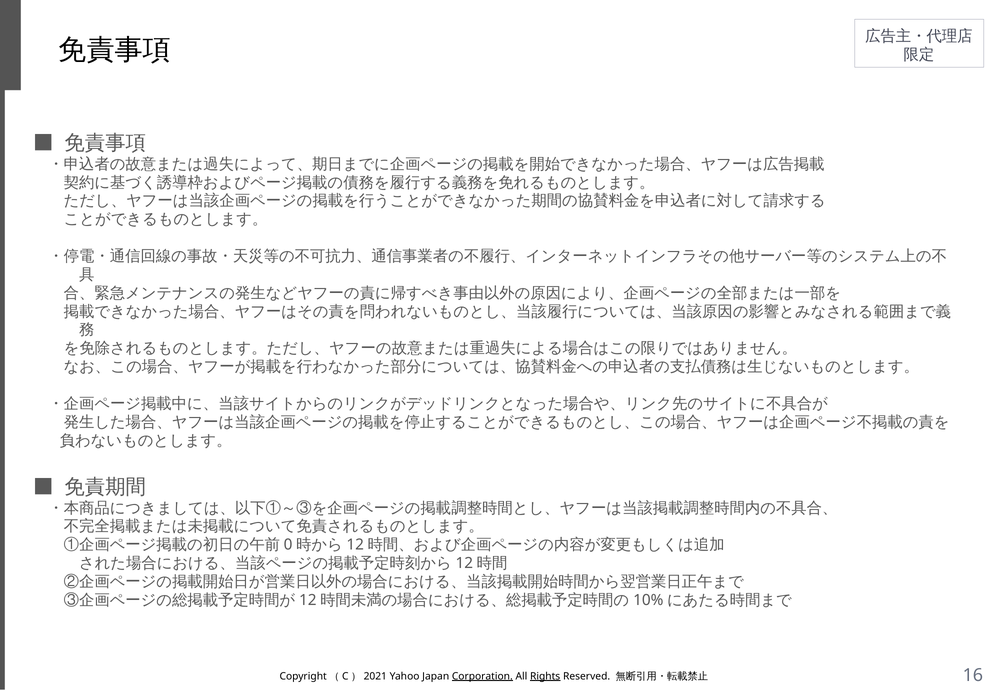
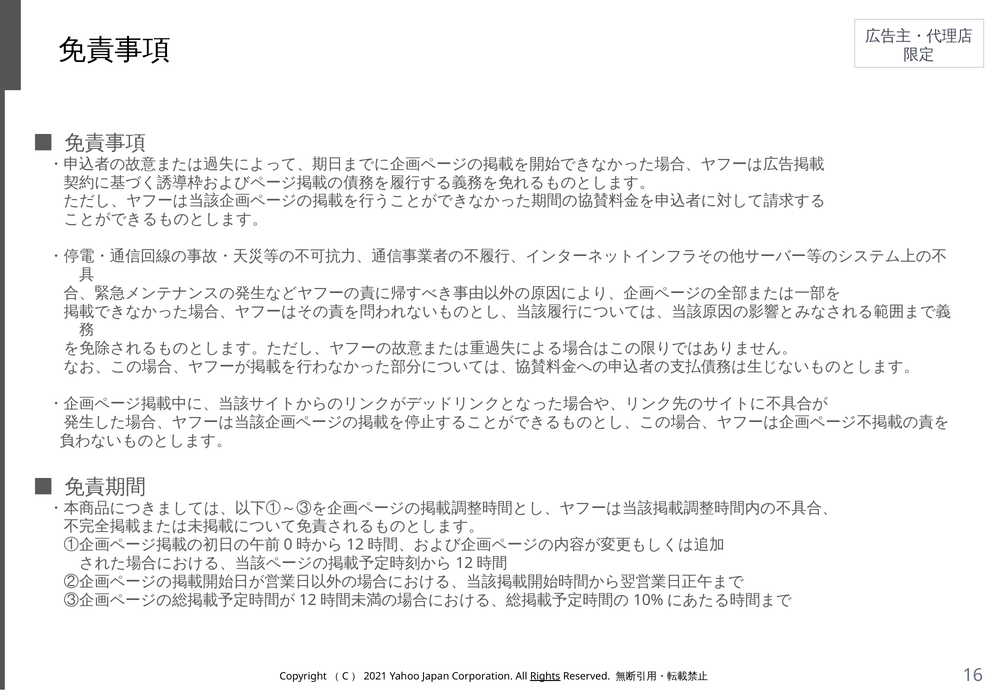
Corporation underline: present -> none (482, 676)
